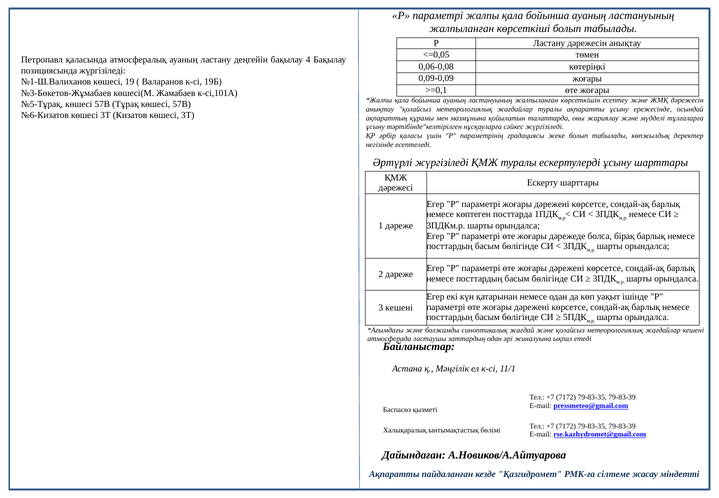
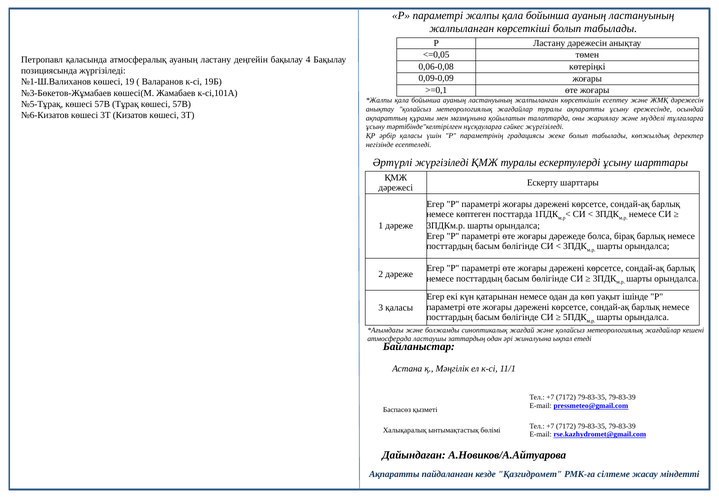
3 кешені: кешені -> қаласы (399, 308)
